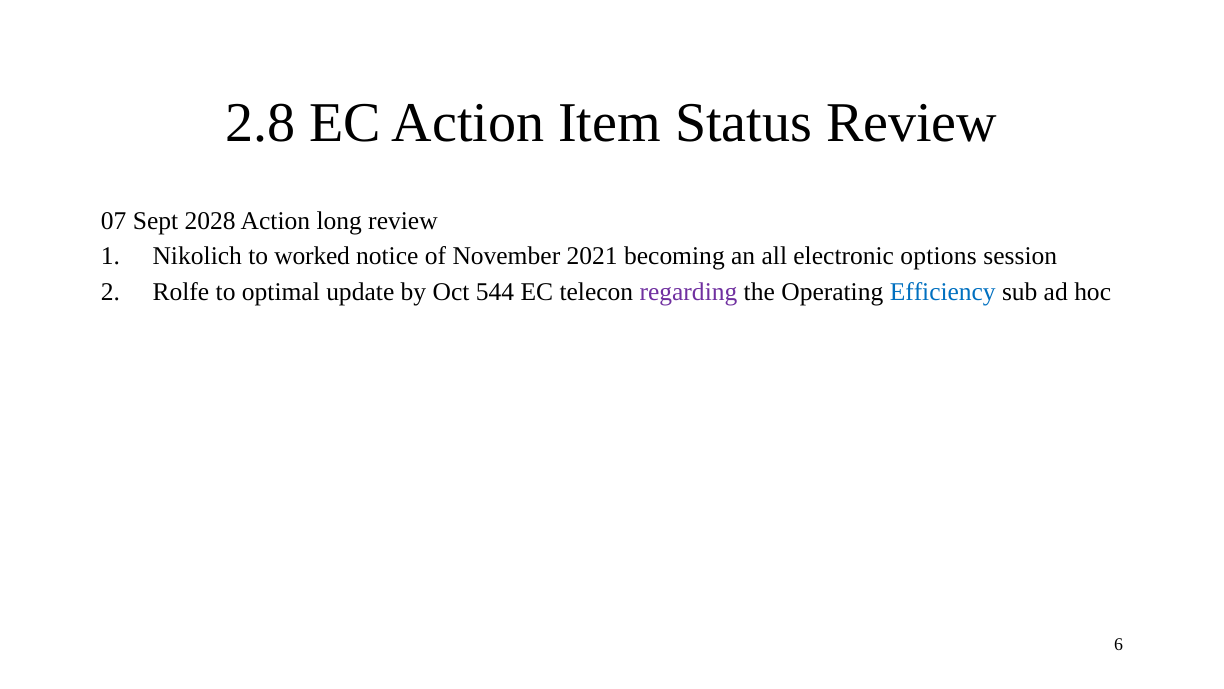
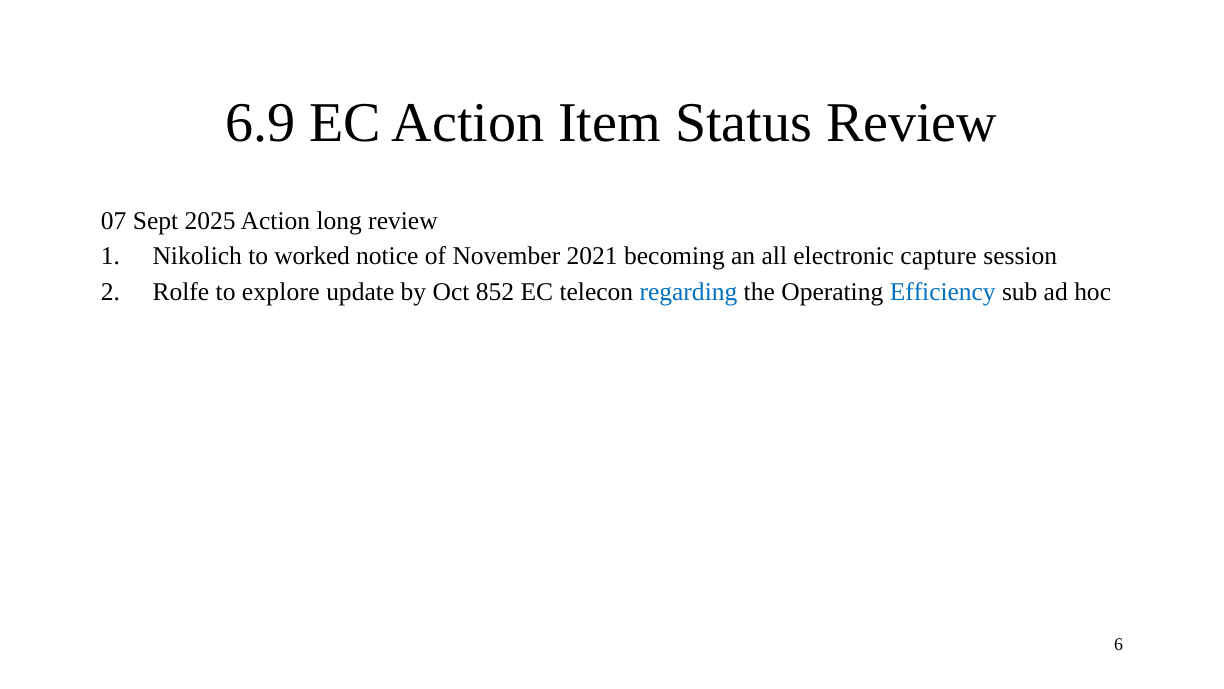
2.8: 2.8 -> 6.9 (260, 122)
2028: 2028 -> 2025 (210, 221)
options: options -> capture (939, 256)
optimal: optimal -> explore (281, 292)
544: 544 -> 852 (495, 292)
regarding colour: purple -> blue (688, 292)
